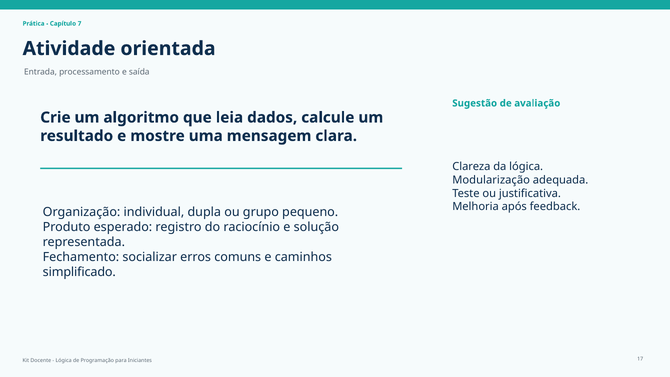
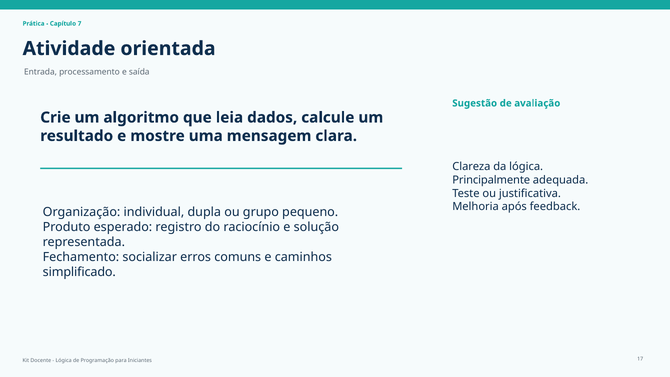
Modularização: Modularização -> Principalmente (491, 180)
